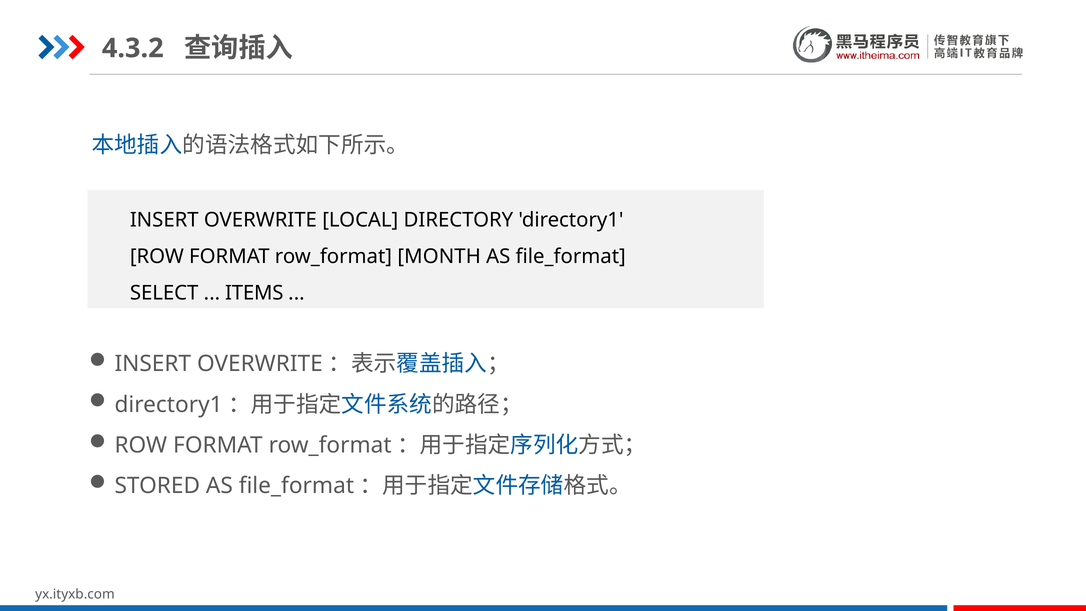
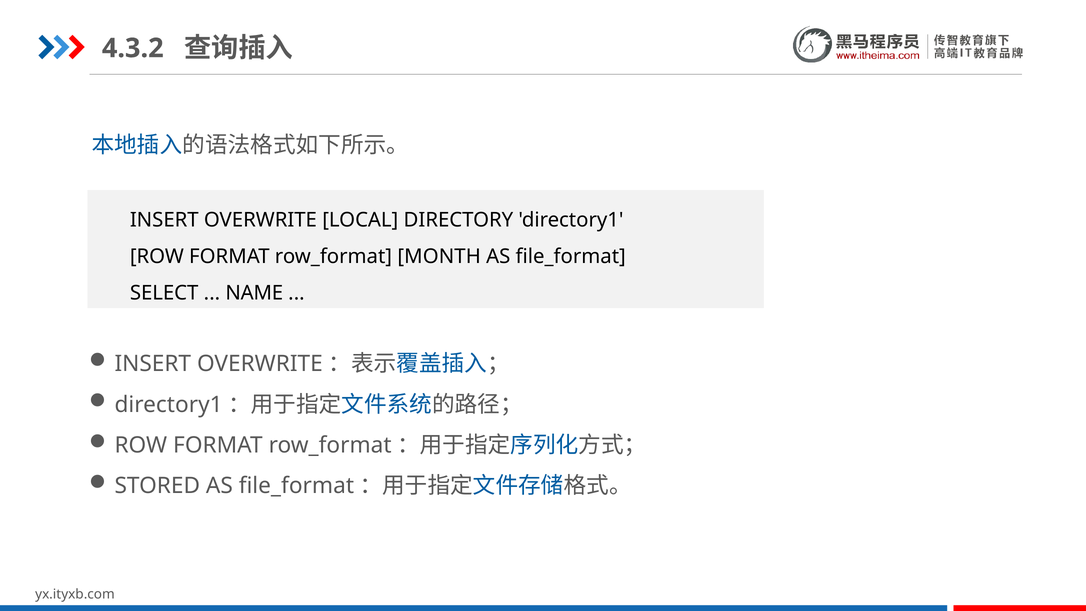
ITEMS: ITEMS -> NAME (254, 293)
